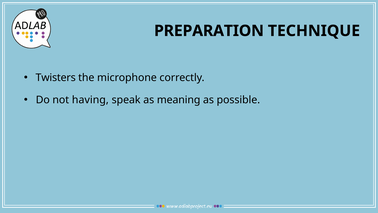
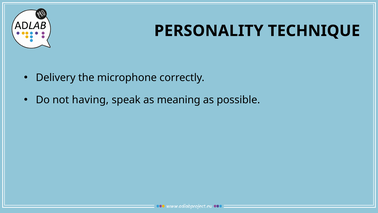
PREPARATION: PREPARATION -> PERSONALITY (209, 31)
Twisters: Twisters -> Delivery (56, 78)
